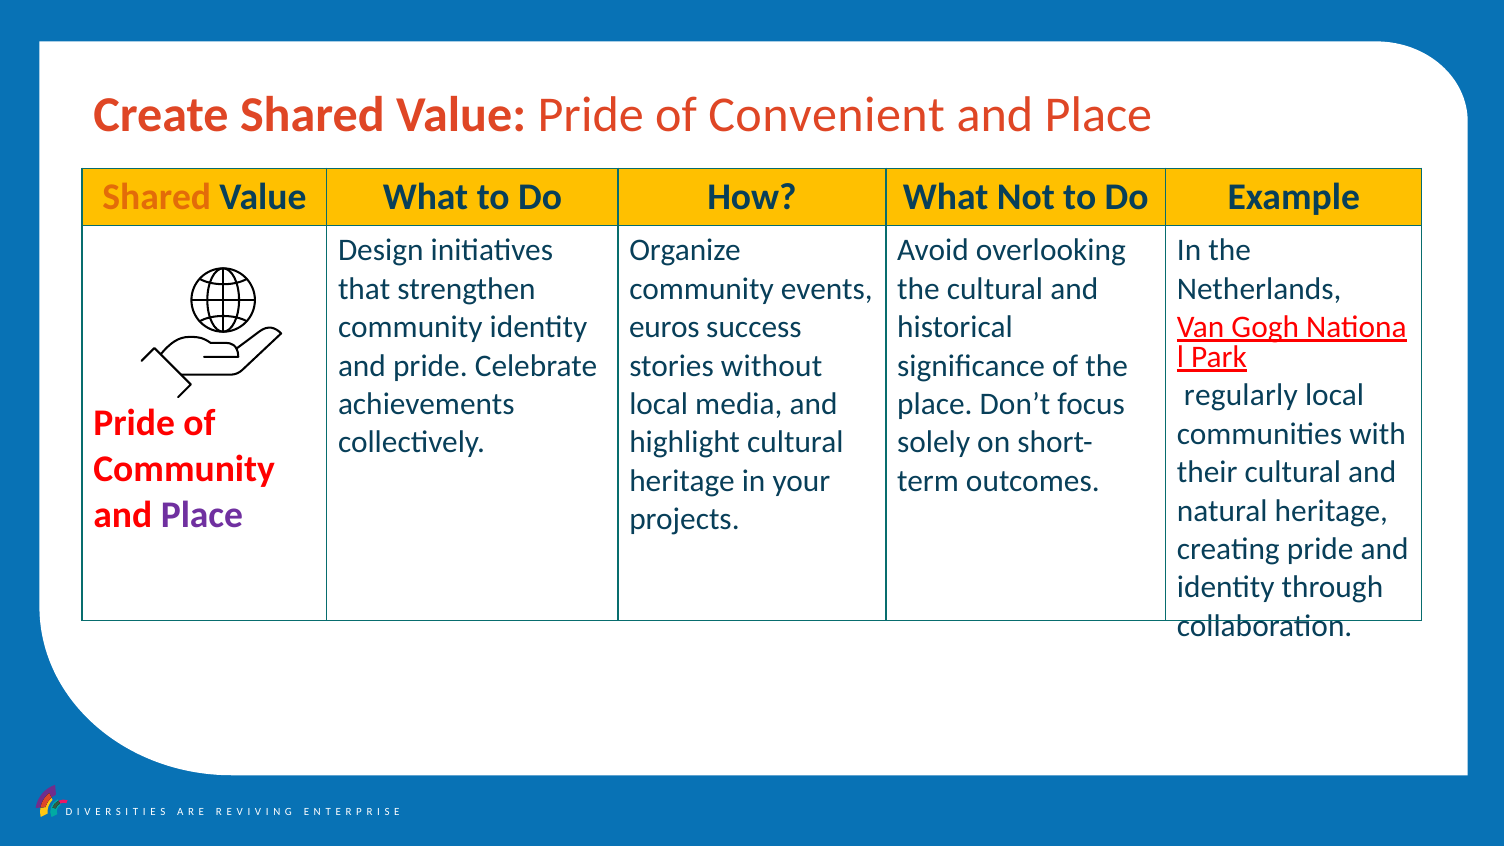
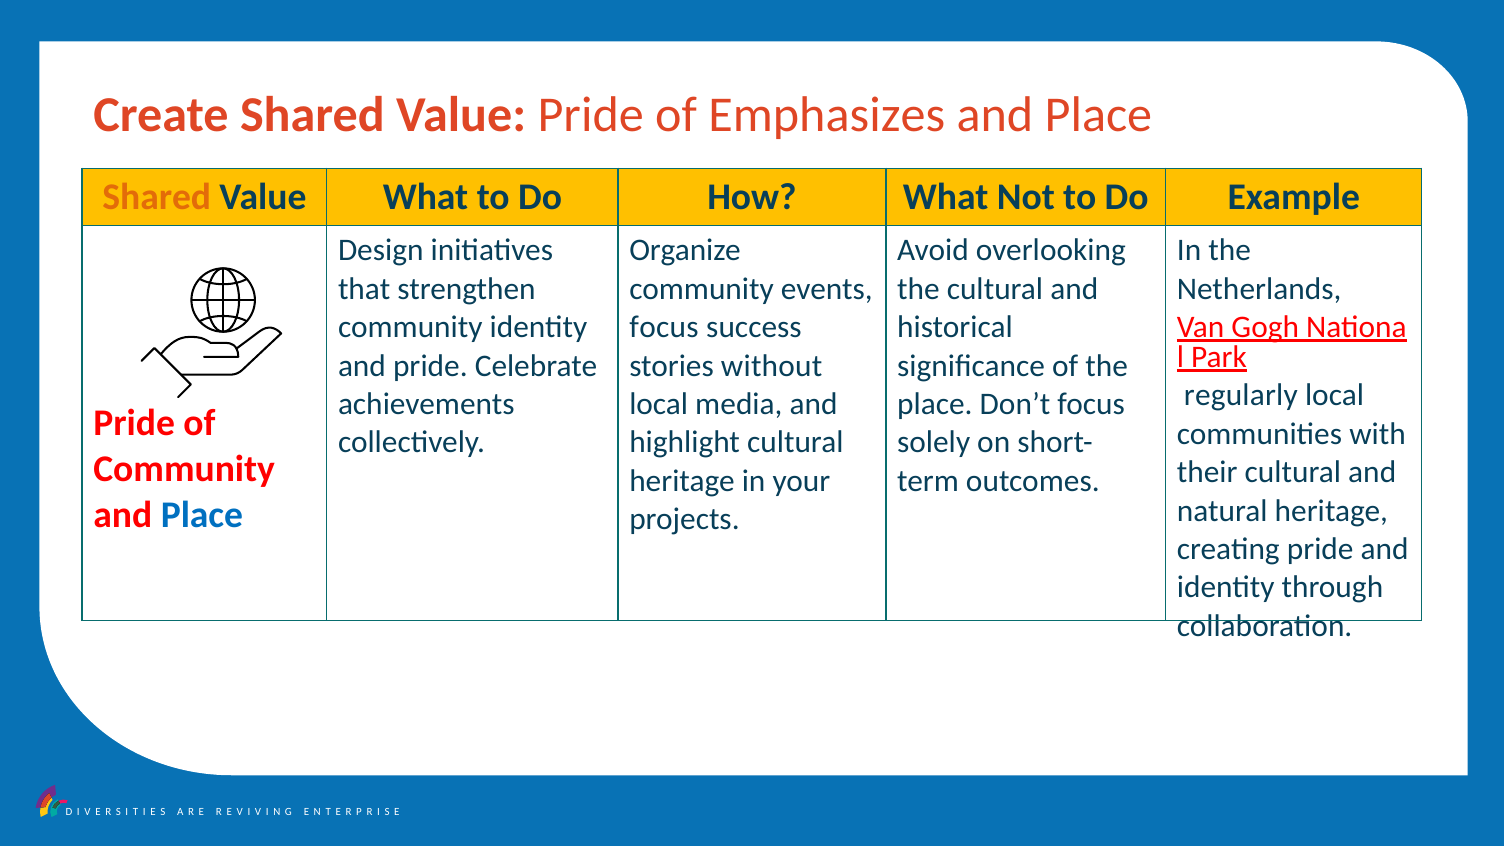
Convenient: Convenient -> Emphasizes (827, 115)
euros: euros -> focus (664, 327)
Place colour: purple -> blue (202, 515)
